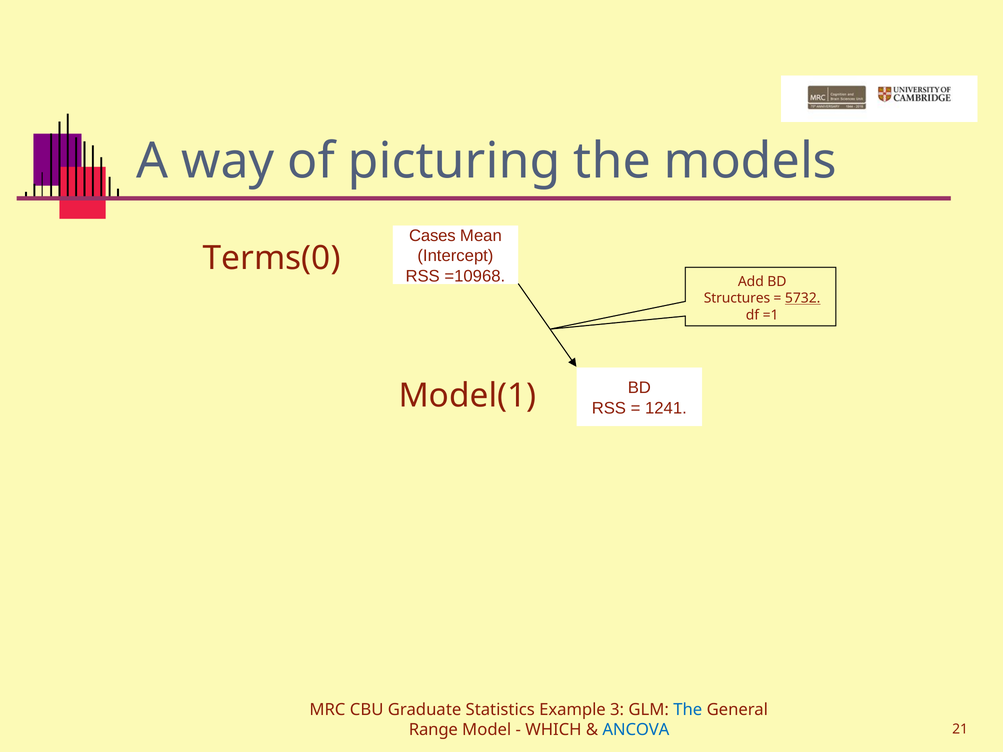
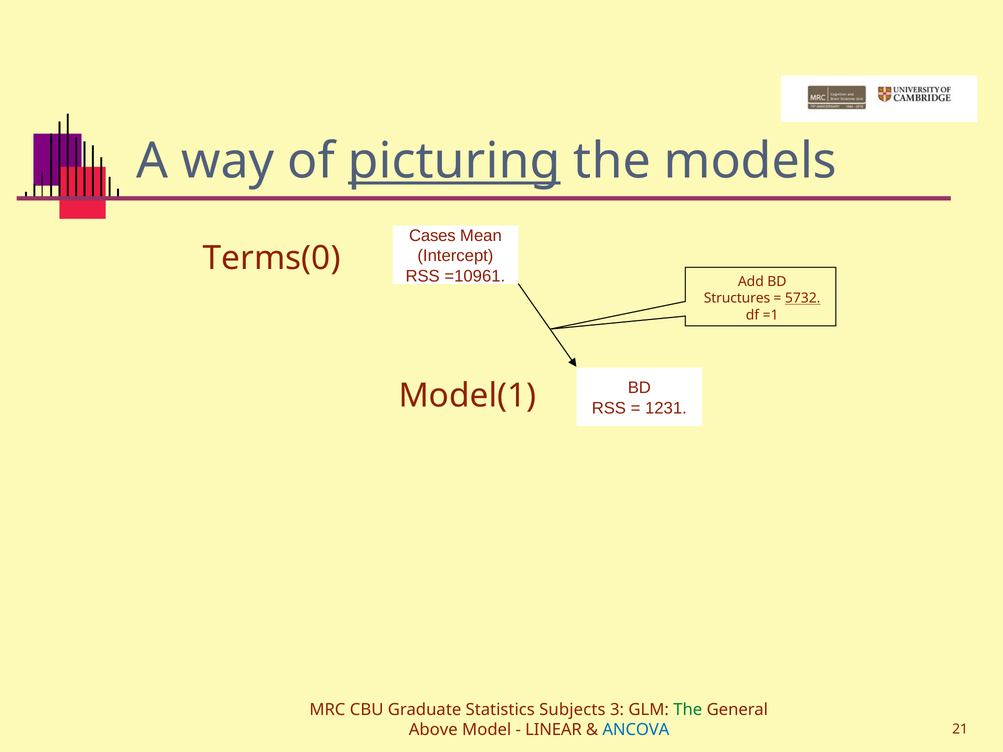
picturing underline: none -> present (454, 161)
=10968: =10968 -> =10961 (475, 276)
1241: 1241 -> 1231 (666, 408)
Example: Example -> Subjects (572, 710)
The colour: blue -> green (688, 710)
Range: Range -> Above (433, 730)
WHICH: WHICH -> LINEAR (554, 730)
